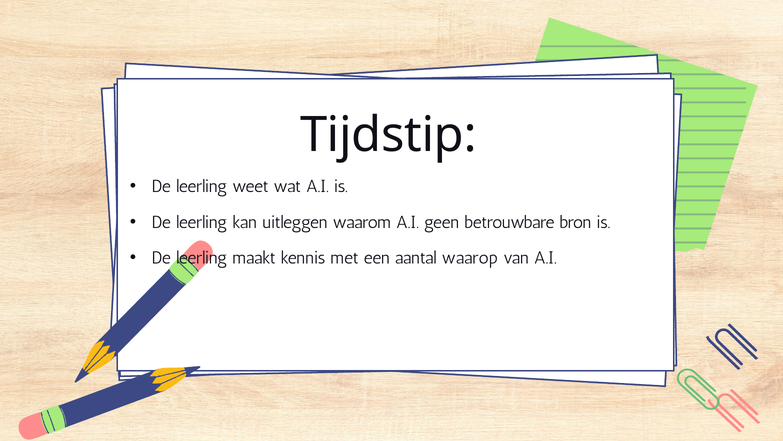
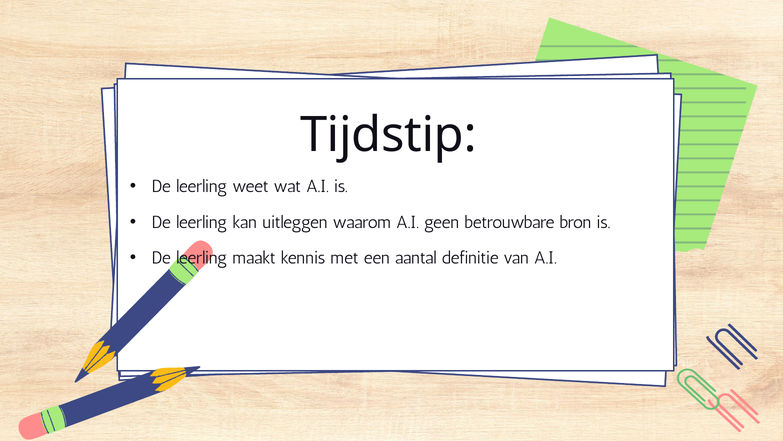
waarop: waarop -> definitie (470, 258)
